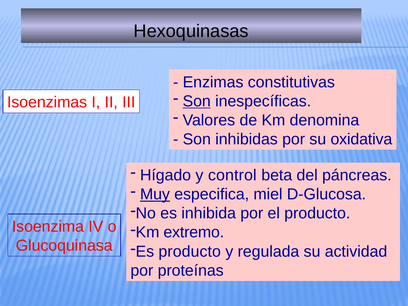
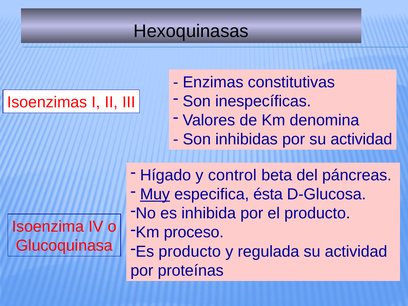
Son underline: present -> none (197, 101)
por su oxidativa: oxidativa -> actividad (361, 139)
miel: miel -> ésta (268, 194)
extremo: extremo -> proceso (194, 232)
